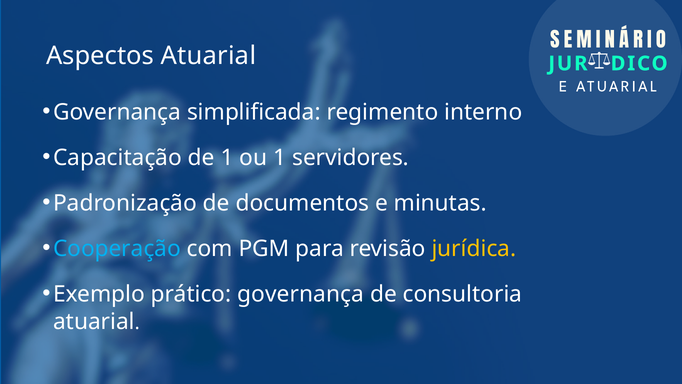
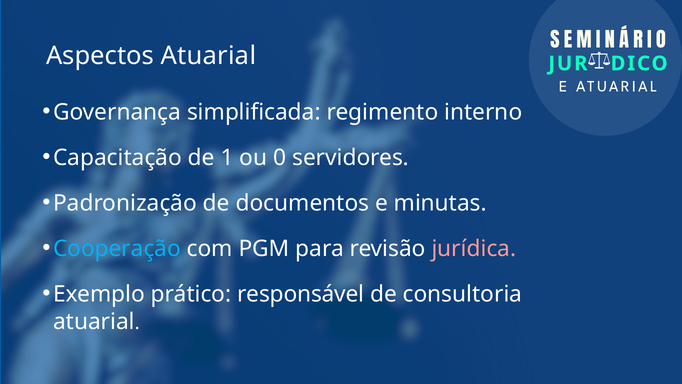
ou 1: 1 -> 0 (280, 158)
jurídica colour: yellow -> pink (474, 248)
prático governança: governança -> responsável (301, 294)
